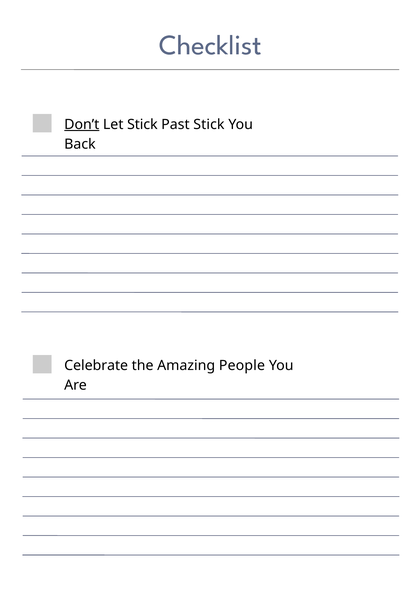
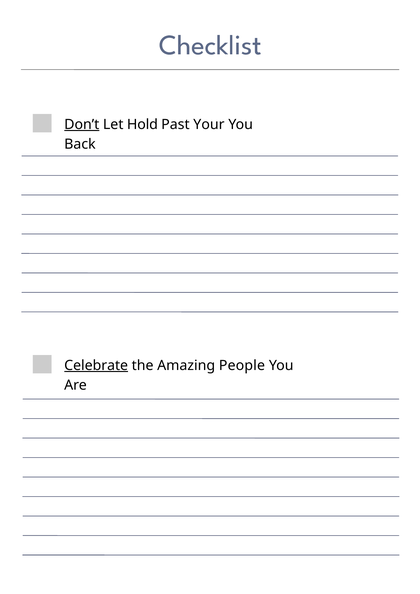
Let Stick: Stick -> Hold (142, 124)
Past Stick: Stick -> Your (209, 124)
Celebrate underline: none -> present (96, 366)
